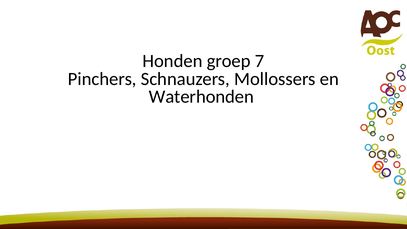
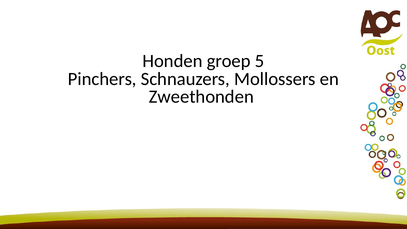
7: 7 -> 5 (260, 61)
Waterhonden: Waterhonden -> Zweethonden (201, 97)
